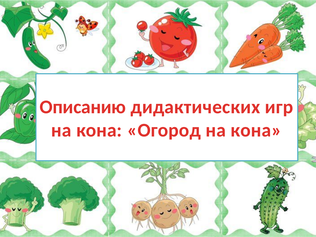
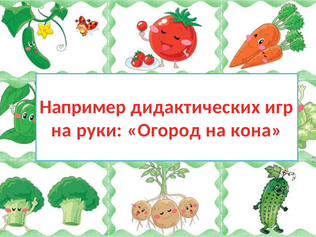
Описанию: Описанию -> Например (83, 107)
кона: кона -> руки (99, 130)
